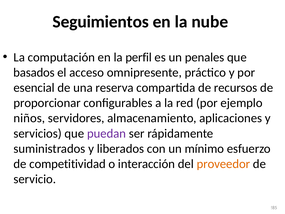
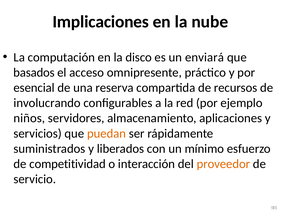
Seguimientos: Seguimientos -> Implicaciones (101, 22)
perfil: perfil -> disco (139, 57)
penales: penales -> enviará (205, 57)
proporcionar: proporcionar -> involucrando (47, 103)
puedan colour: purple -> orange (106, 133)
